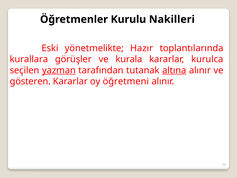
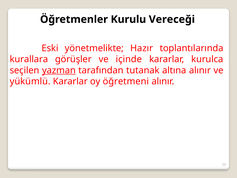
Nakilleri: Nakilleri -> Vereceği (172, 19)
kurala: kurala -> içinde (129, 59)
altına underline: present -> none (174, 70)
gösteren: gösteren -> yükümlü (30, 81)
